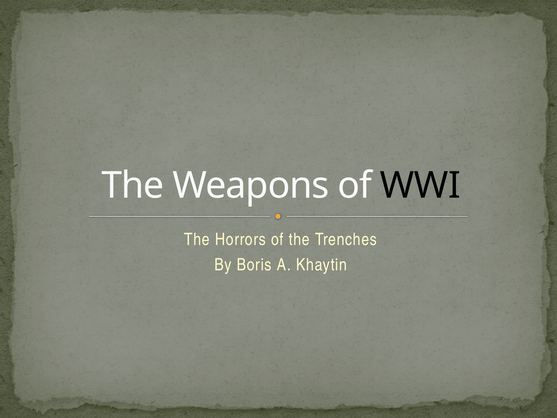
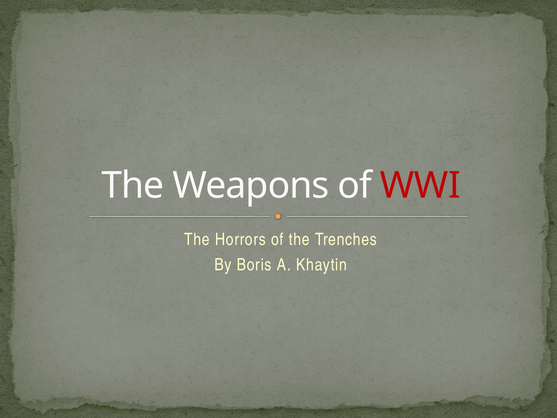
WWI colour: black -> red (420, 186)
